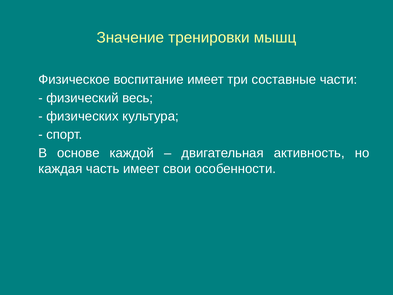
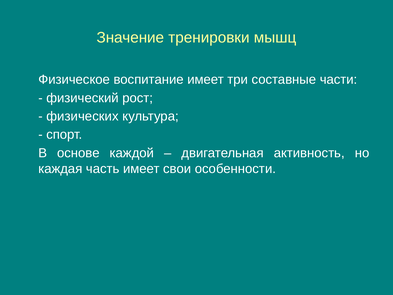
весь: весь -> рост (138, 98)
